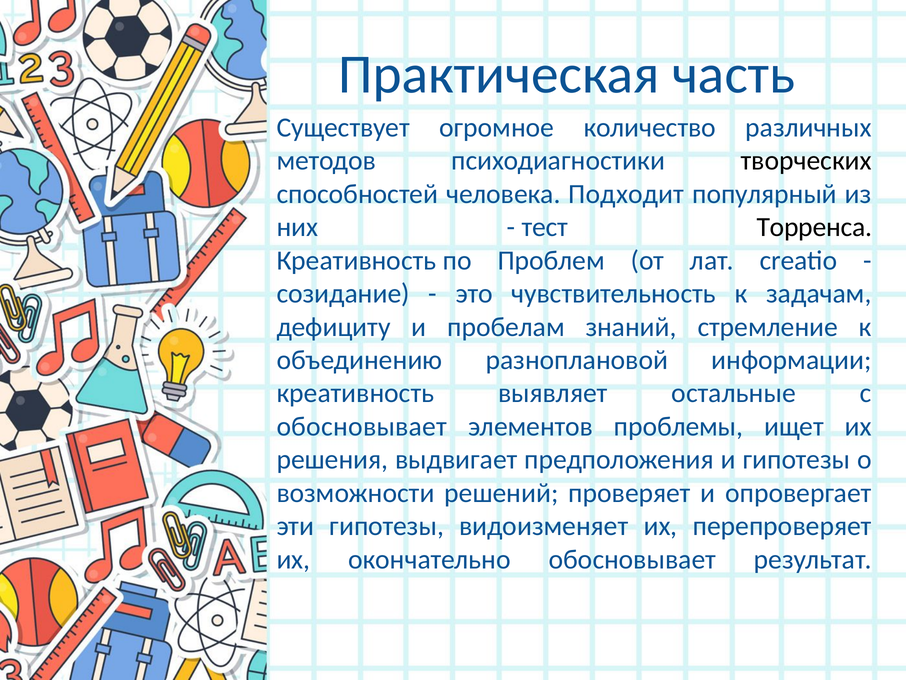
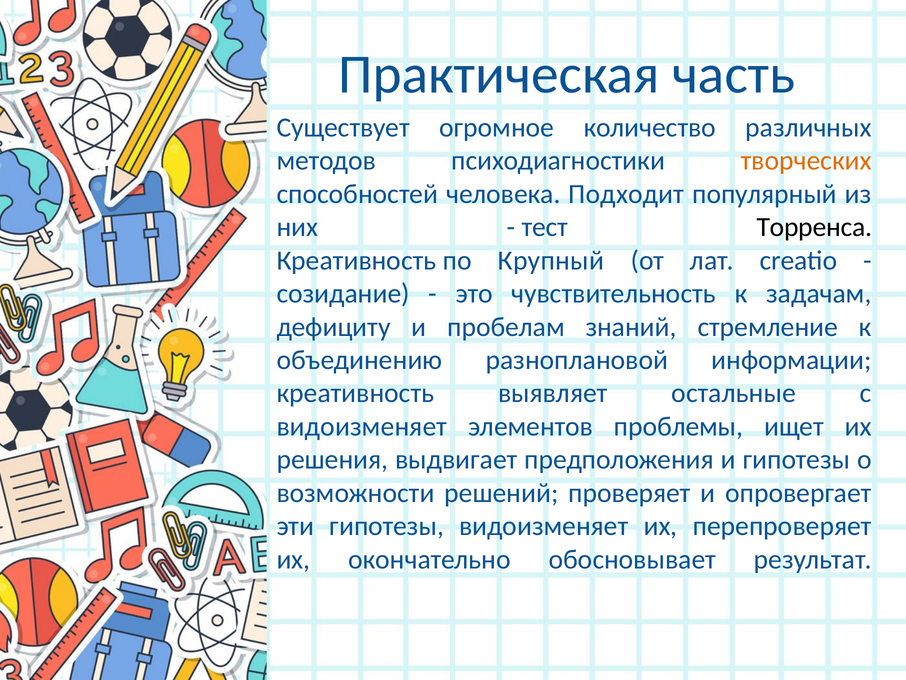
творческих colour: black -> orange (806, 161)
Проблем: Проблем -> Крупный (551, 260)
обосновывает: обосновывает -> видоизменяет (362, 426)
